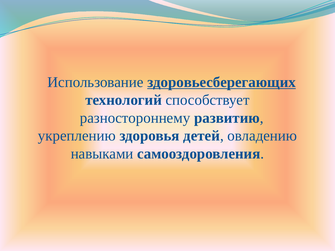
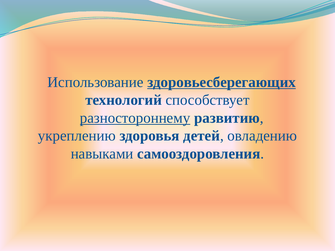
разностороннему underline: none -> present (135, 118)
